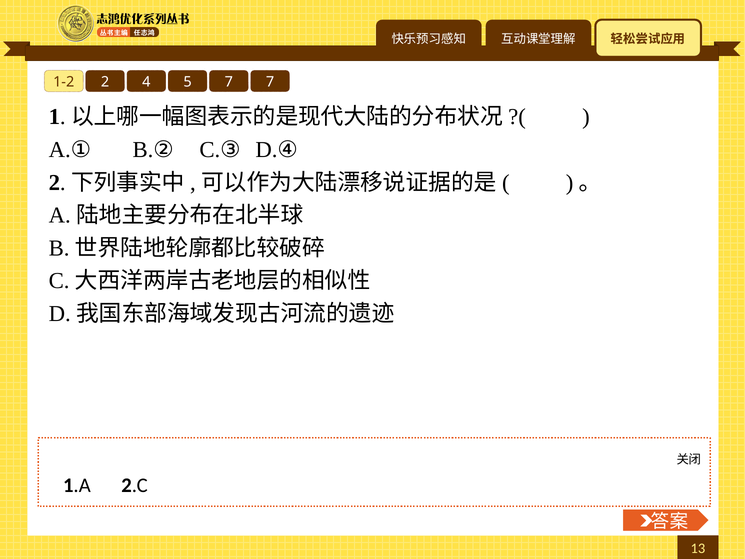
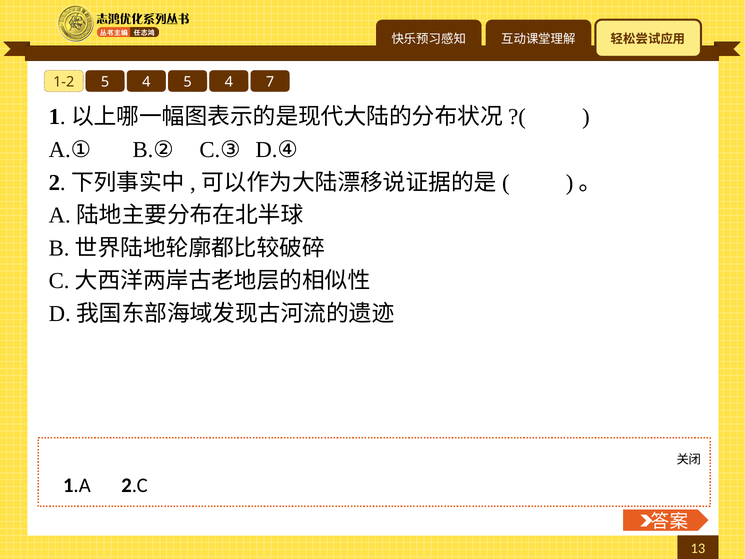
1-2 2: 2 -> 5 (105, 82)
4 5 7: 7 -> 4 (229, 82)
